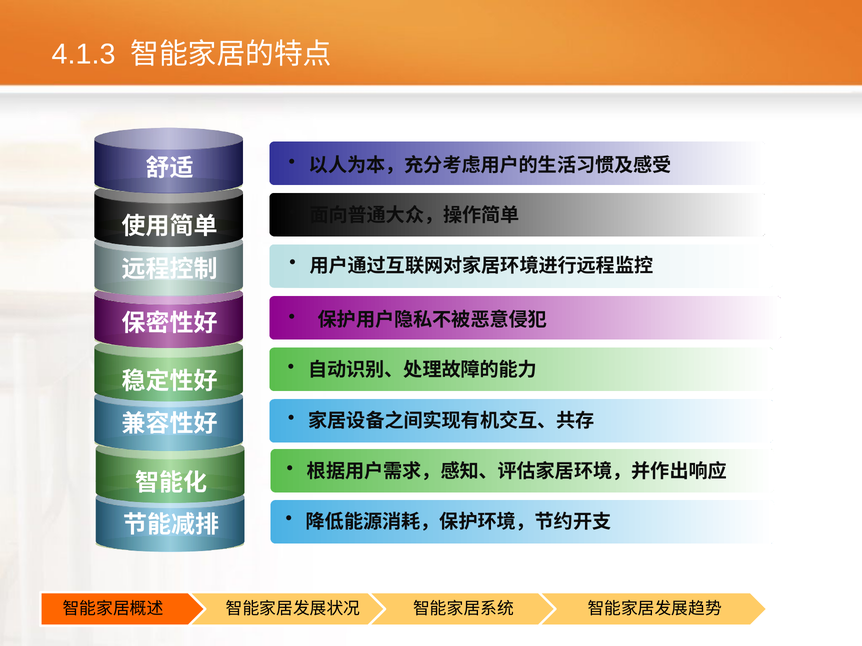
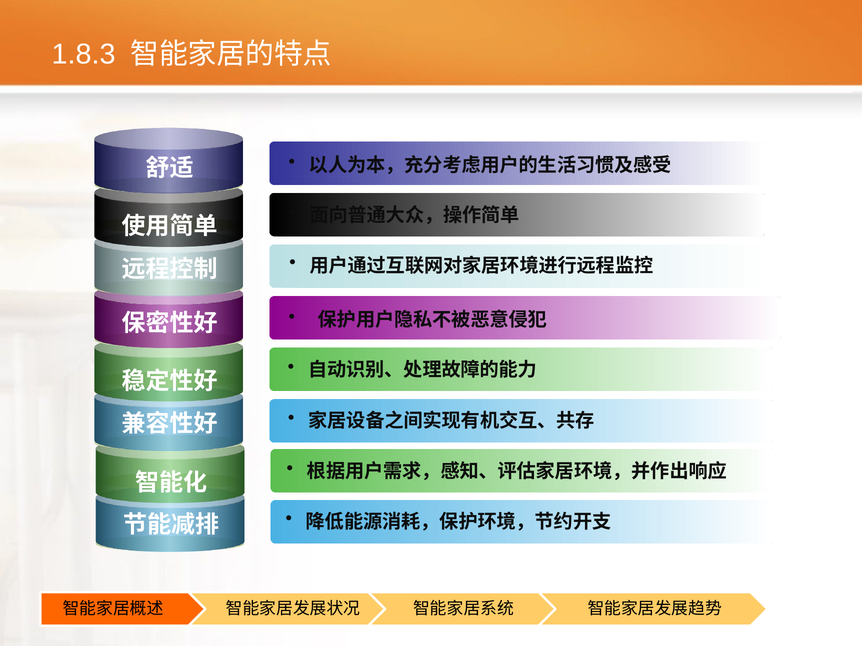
4.1.3: 4.1.3 -> 1.8.3 (84, 54)
